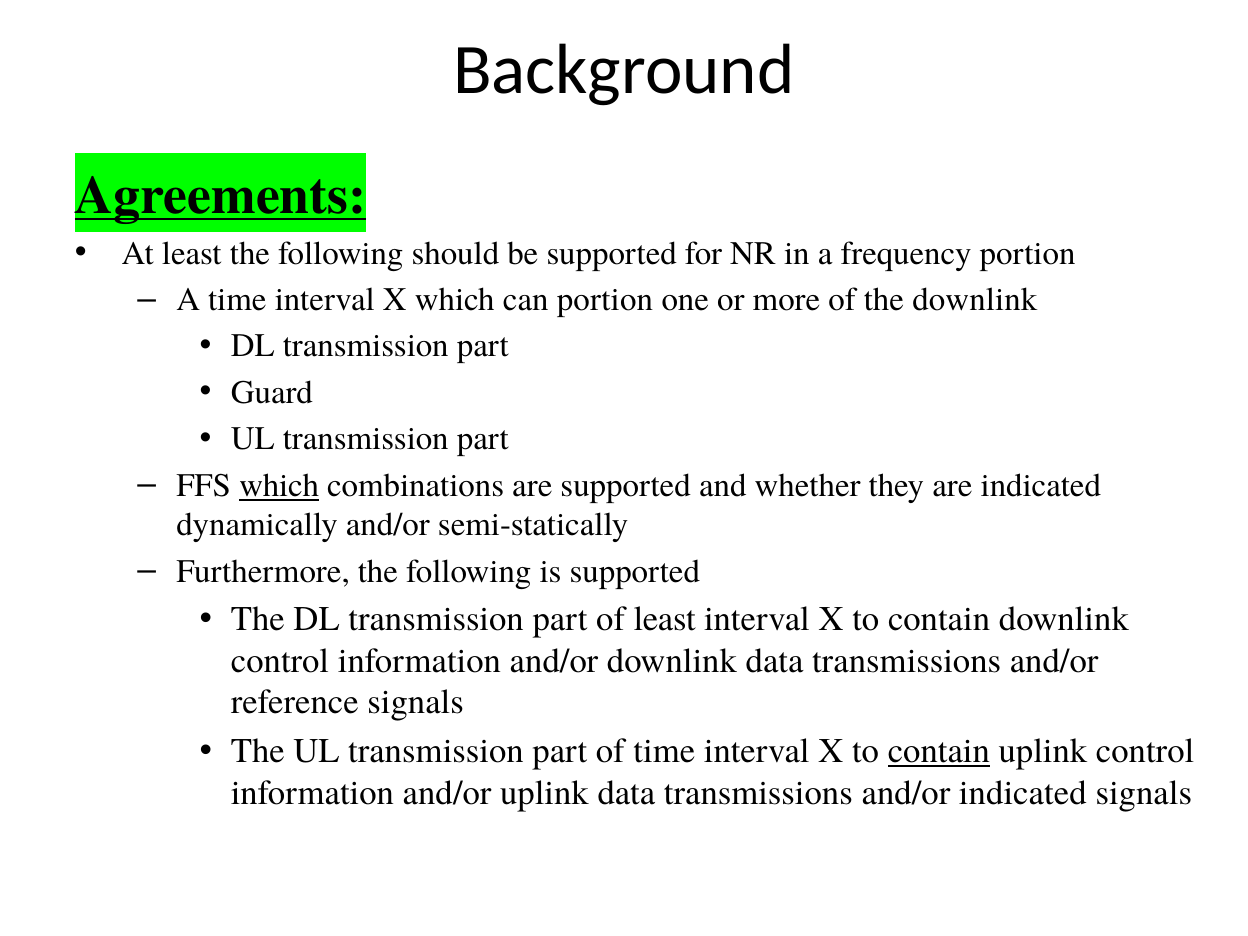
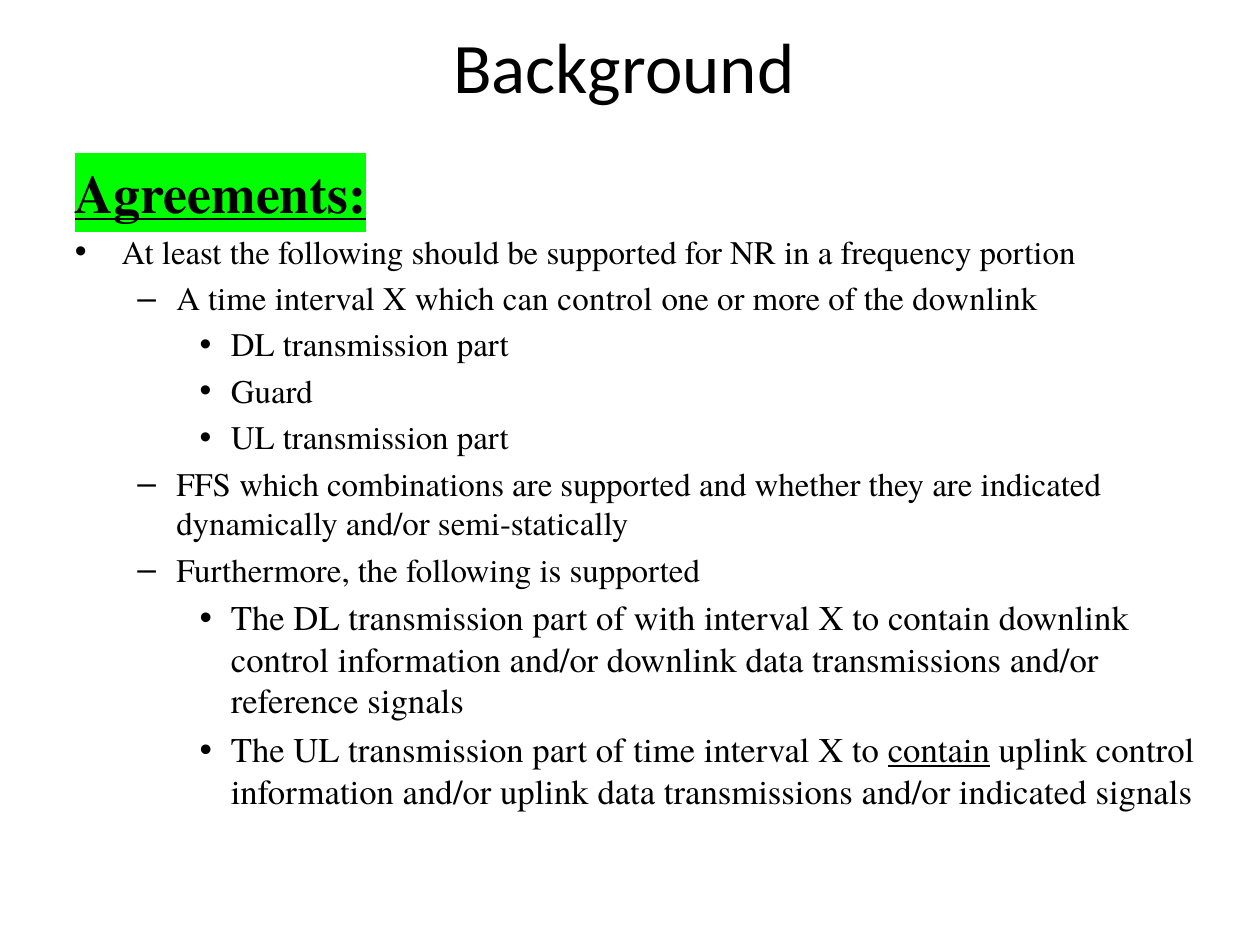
can portion: portion -> control (605, 300)
which underline: present -> none (279, 485)
of least: least -> with (665, 619)
